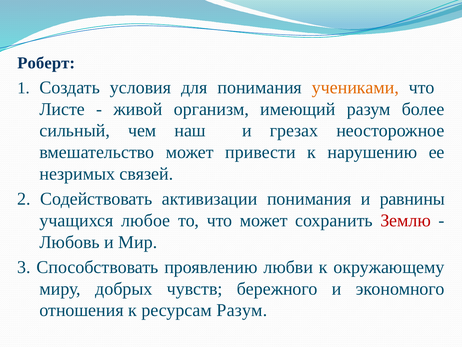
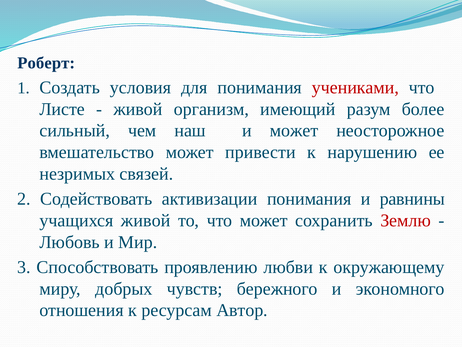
учениками colour: orange -> red (355, 87)
и грезах: грезах -> может (294, 131)
учащихся любое: любое -> живой (146, 220)
ресурсам Разум: Разум -> Автор (242, 310)
